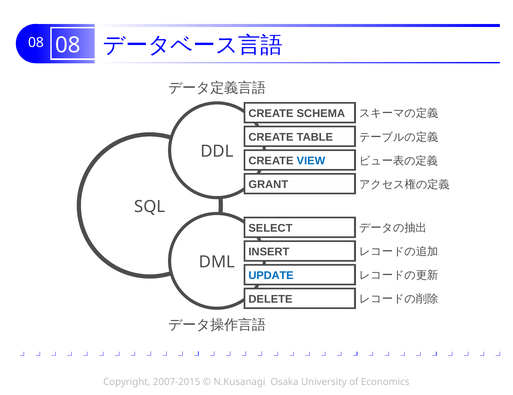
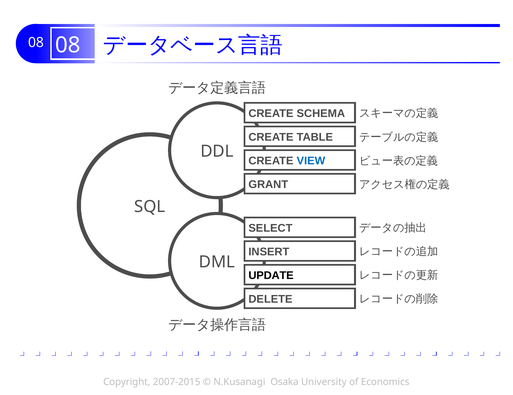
UPDATE colour: blue -> black (271, 275)
